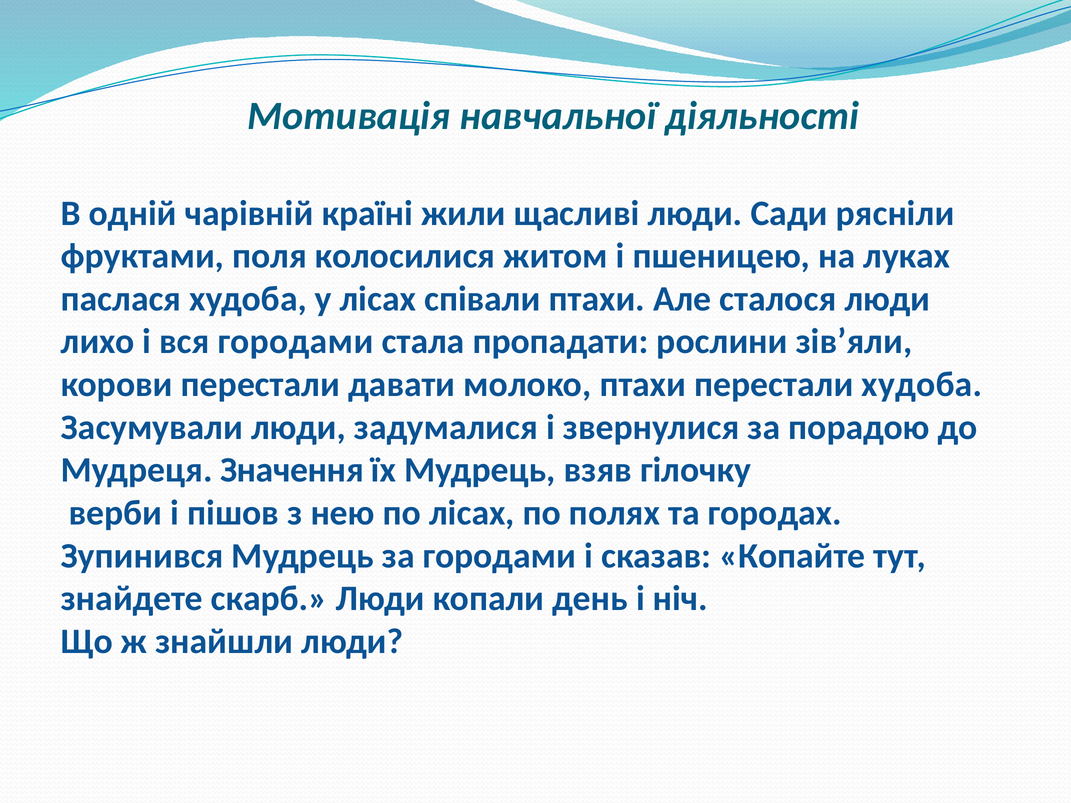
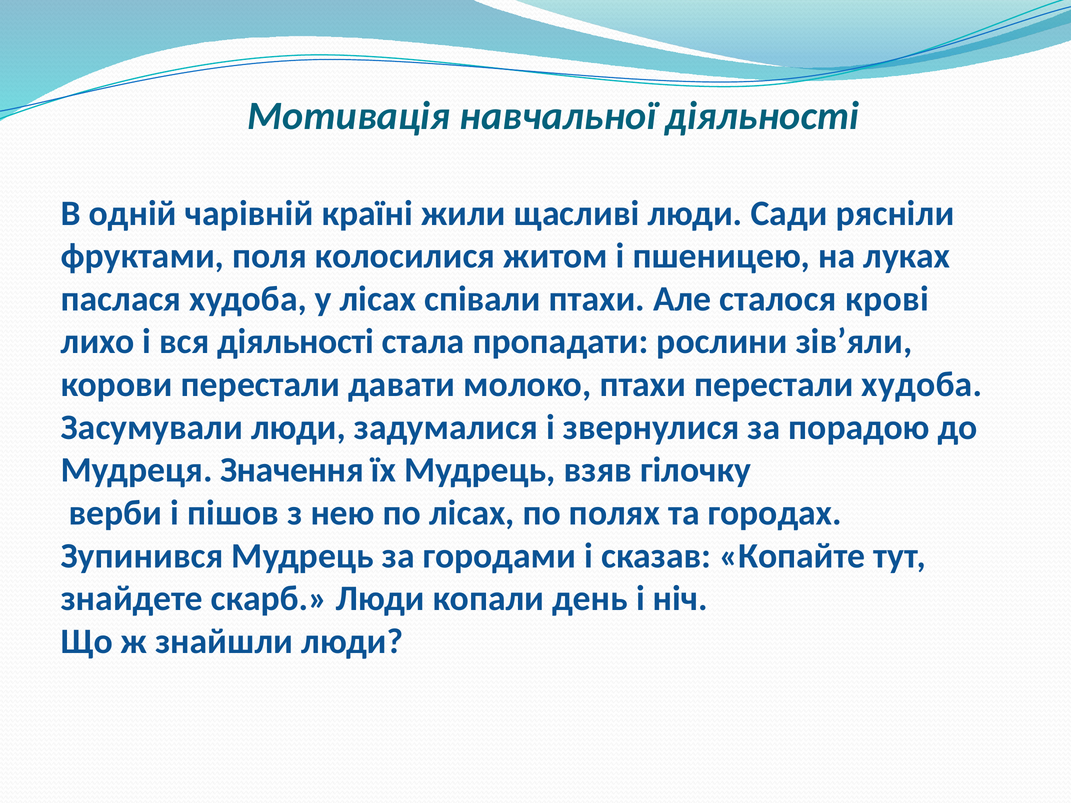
сталося люди: люди -> крові (887, 299)
вся городами: городами -> діяльності (296, 342)
